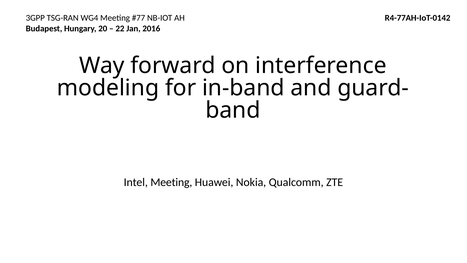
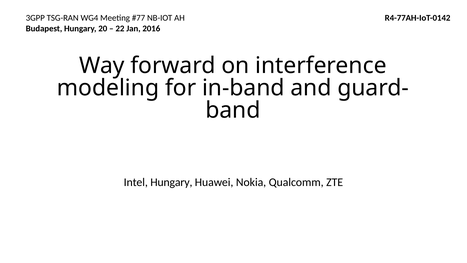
Intel Meeting: Meeting -> Hungary (171, 182)
